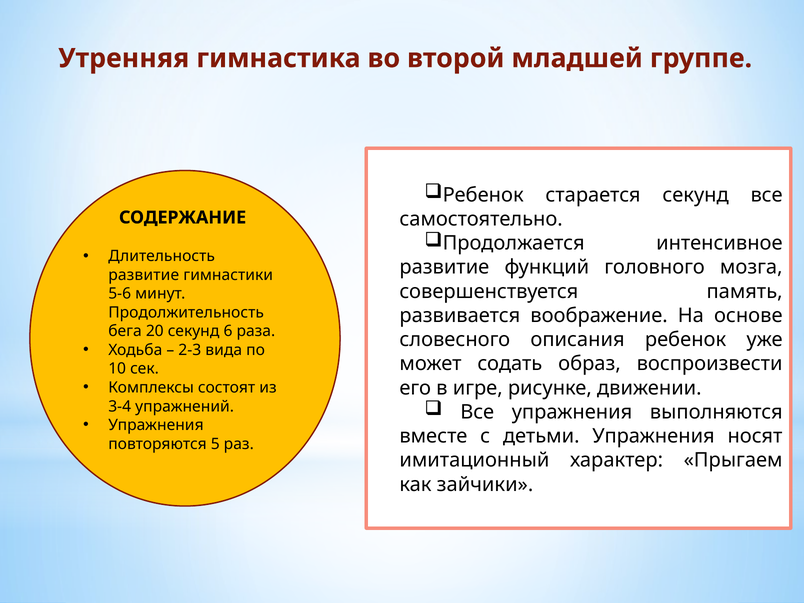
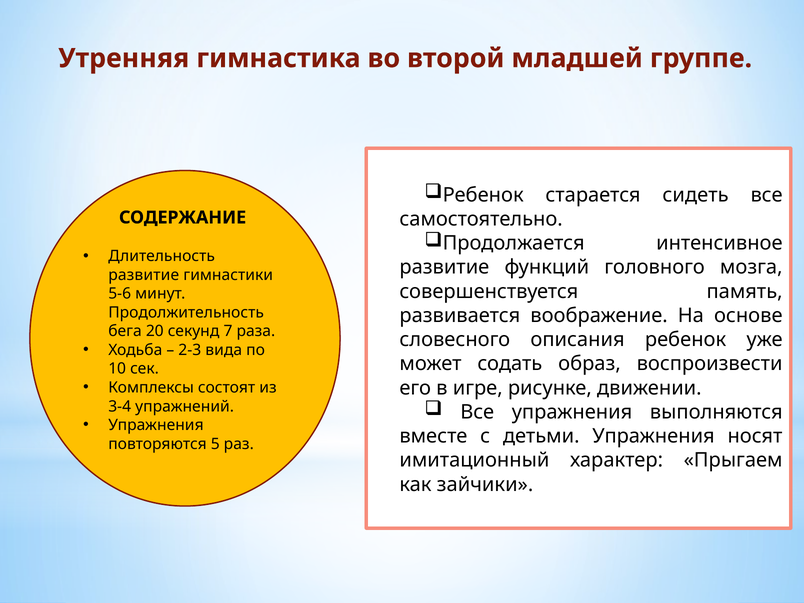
старается секунд: секунд -> сидеть (696, 195)
6: 6 -> 7 (228, 331)
